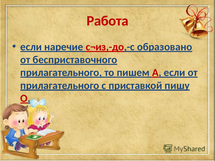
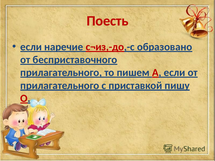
Работа: Работа -> Поесть (108, 21)
